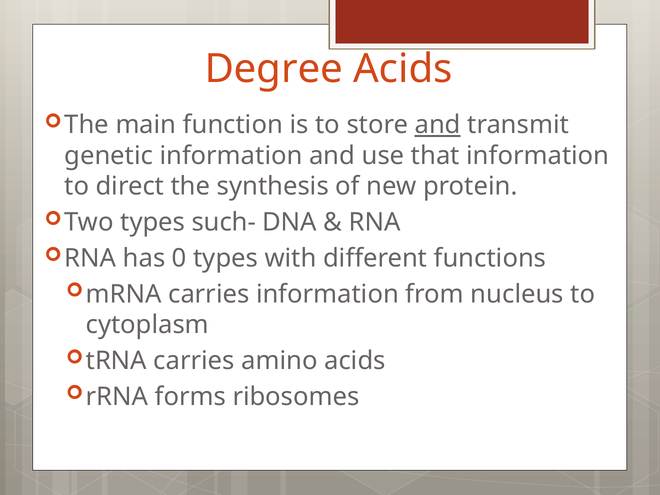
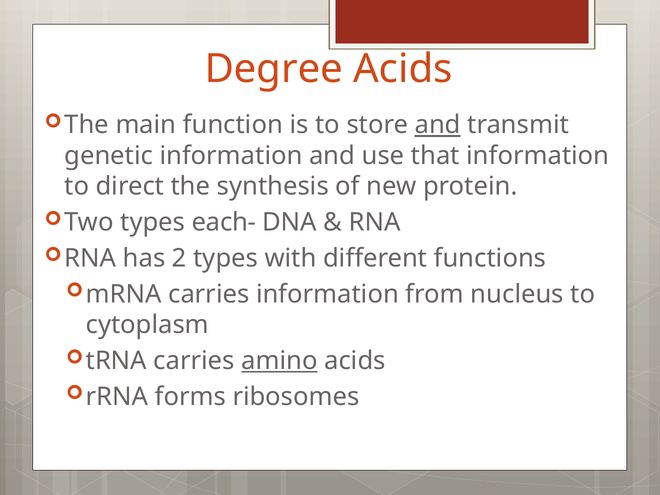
such-: such- -> each- (224, 222)
0: 0 -> 2 (179, 258)
amino underline: none -> present (279, 361)
